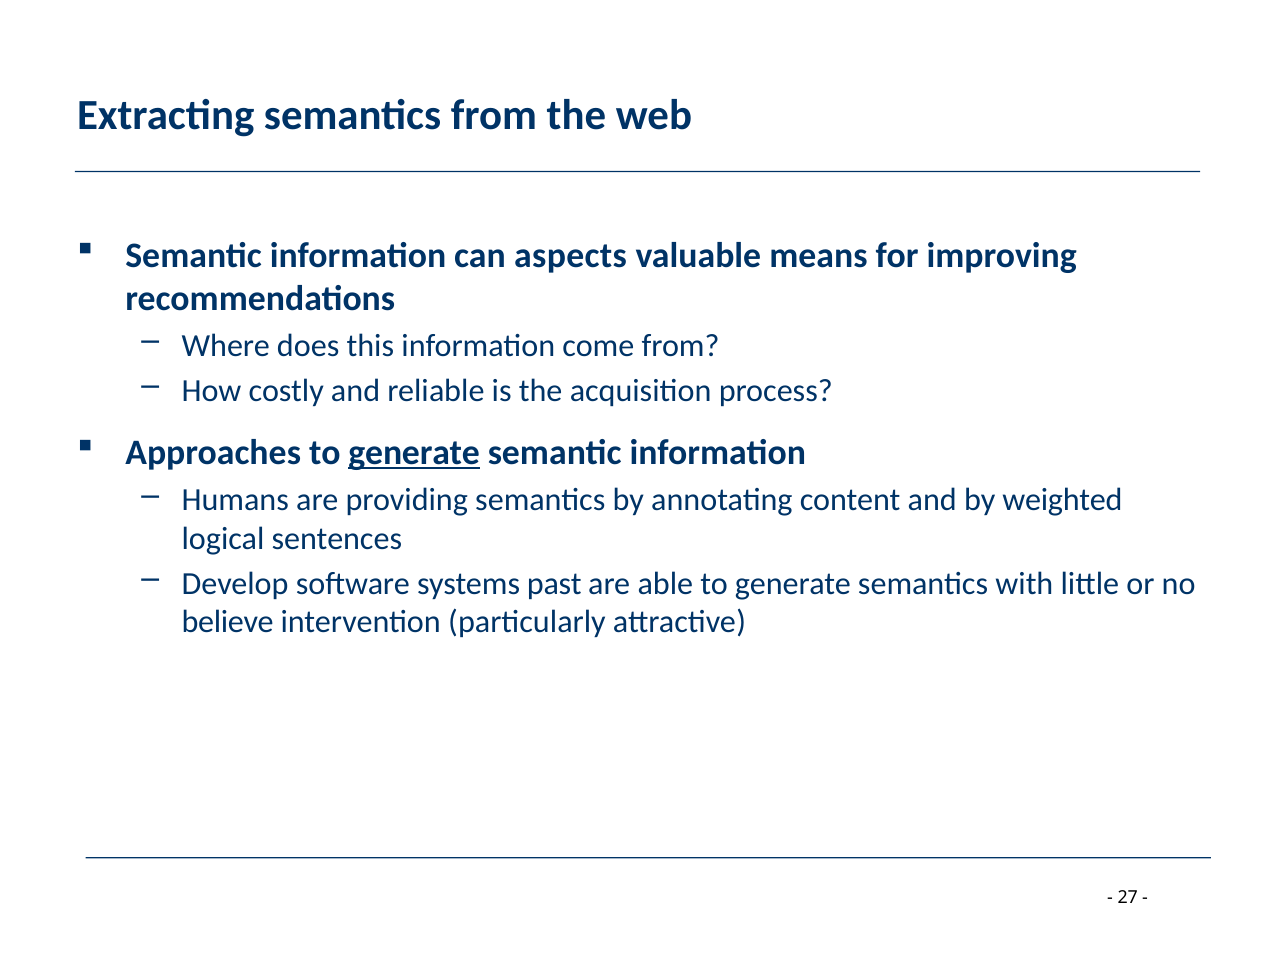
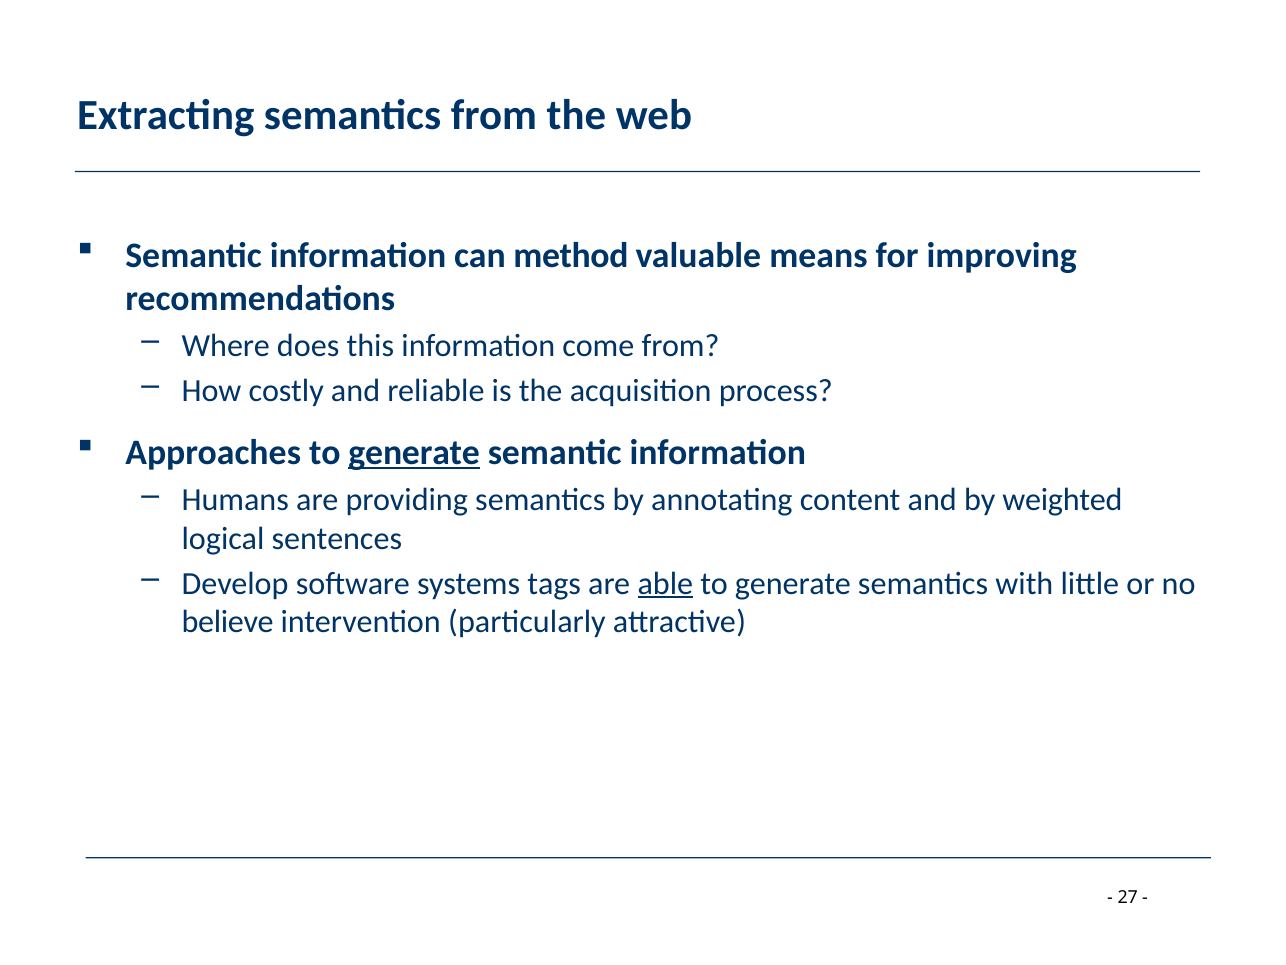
aspects: aspects -> method (571, 255)
past: past -> tags (554, 583)
able underline: none -> present (665, 583)
